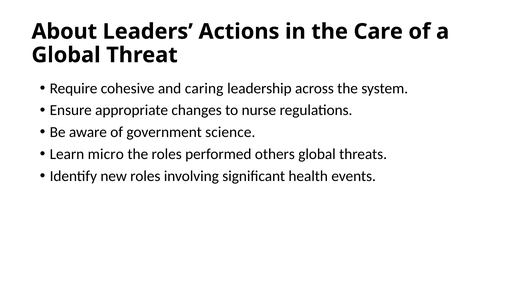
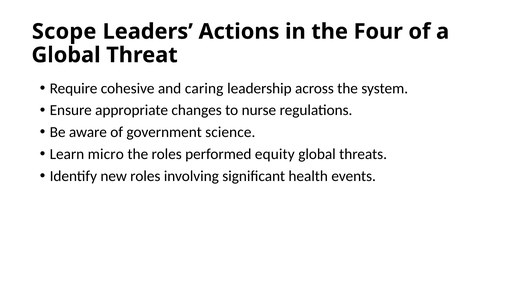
About: About -> Scope (64, 32)
Care: Care -> Four (378, 32)
others: others -> equity (275, 154)
